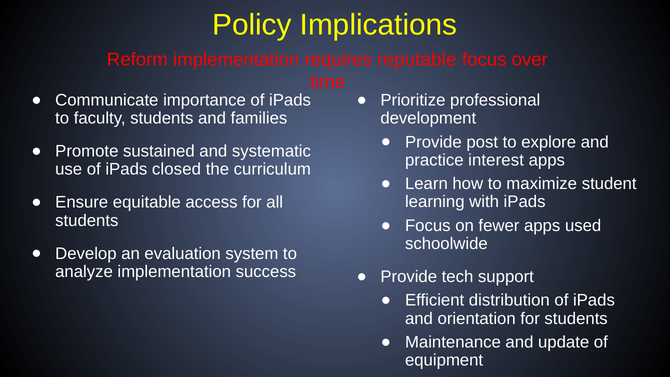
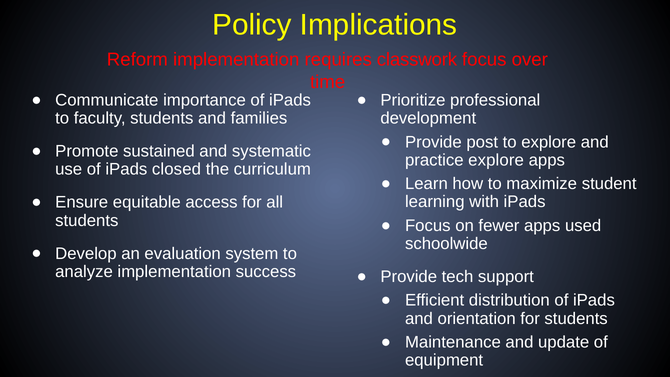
reputable: reputable -> classwork (417, 60)
practice interest: interest -> explore (496, 160)
